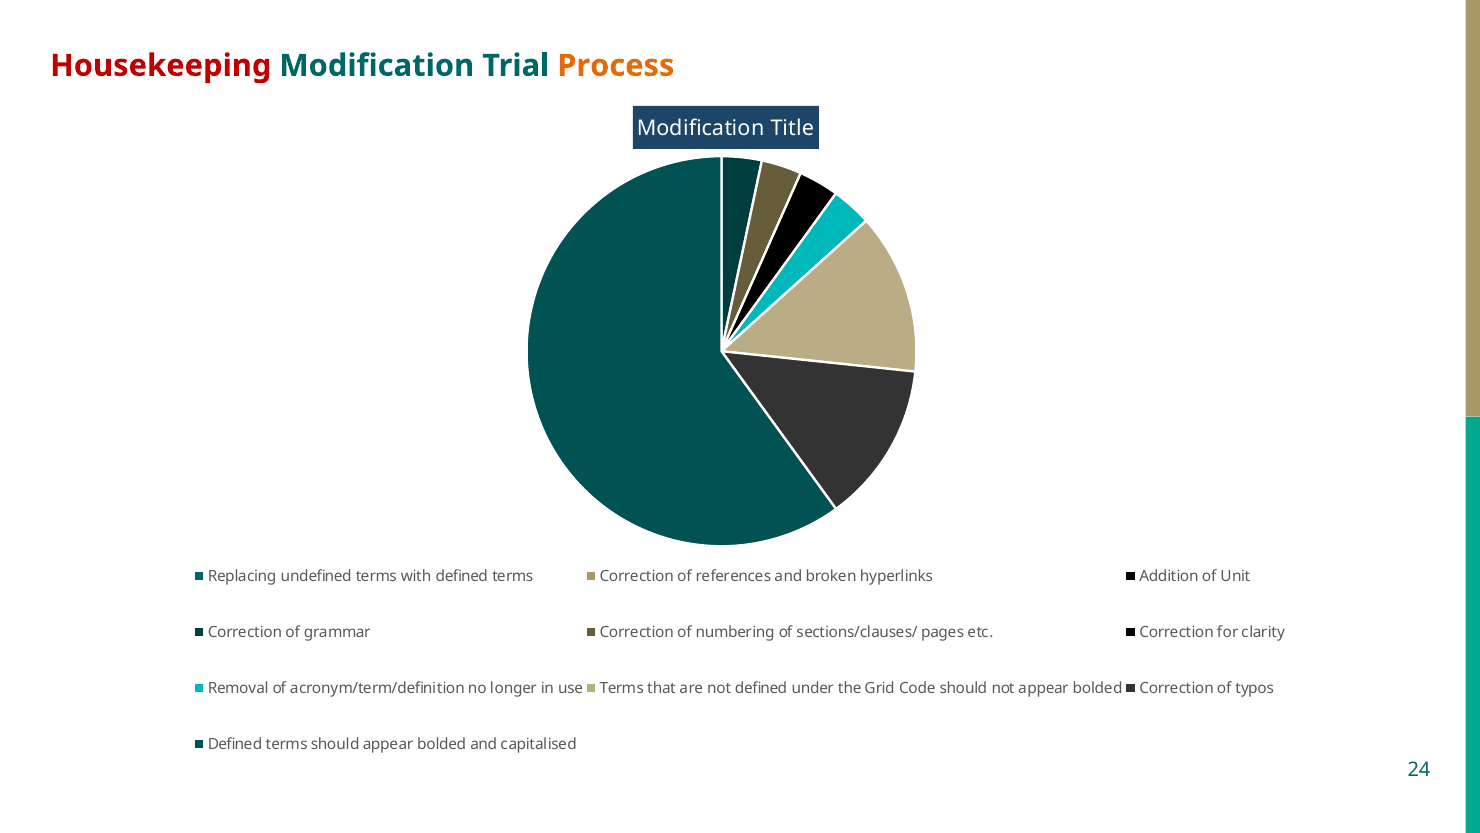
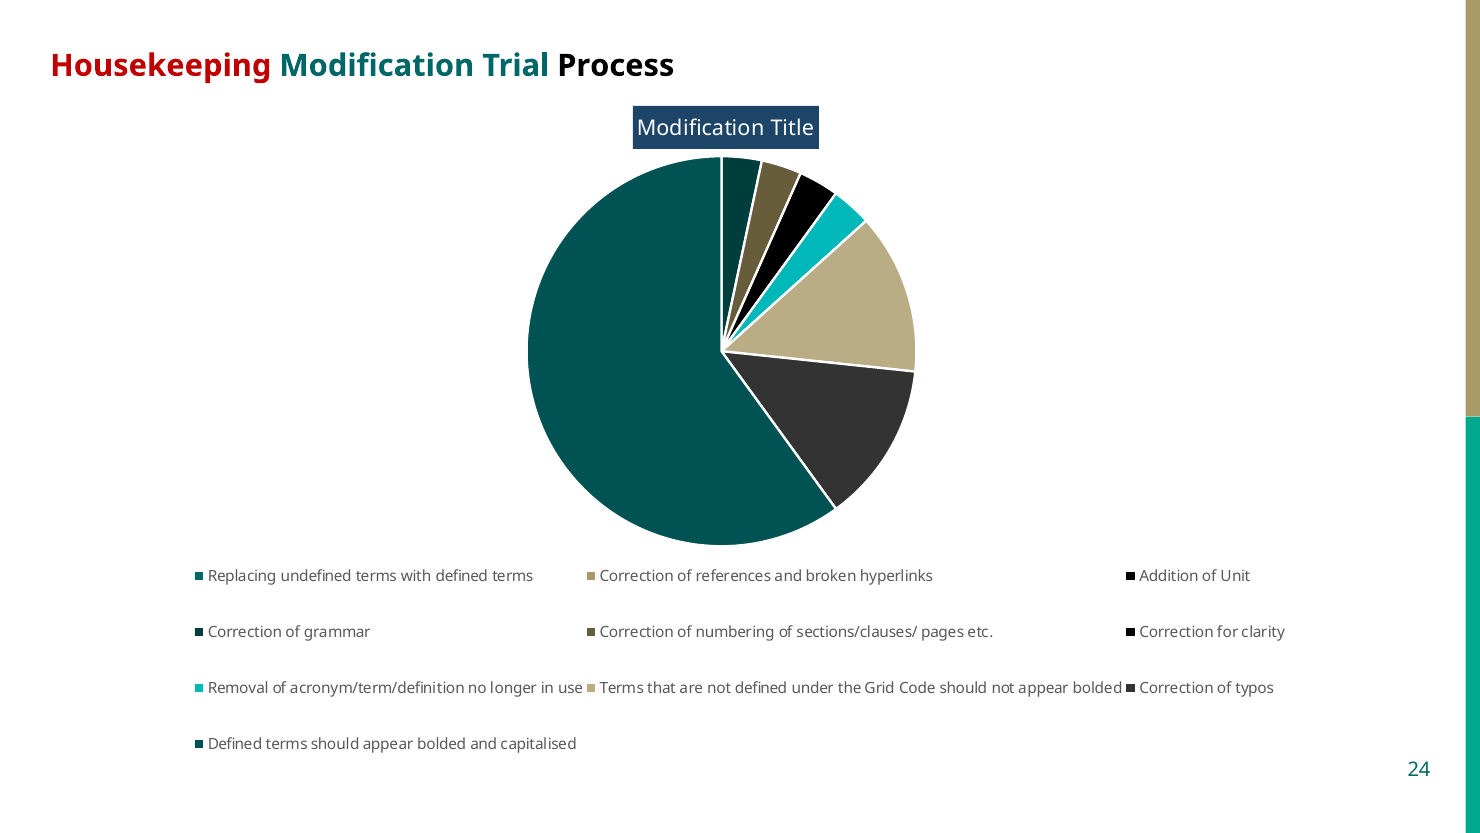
Process colour: orange -> black (616, 66)
